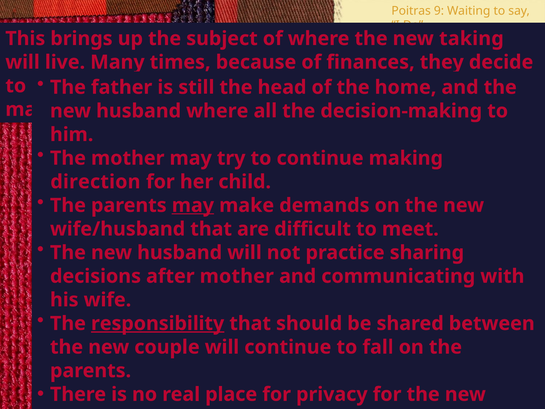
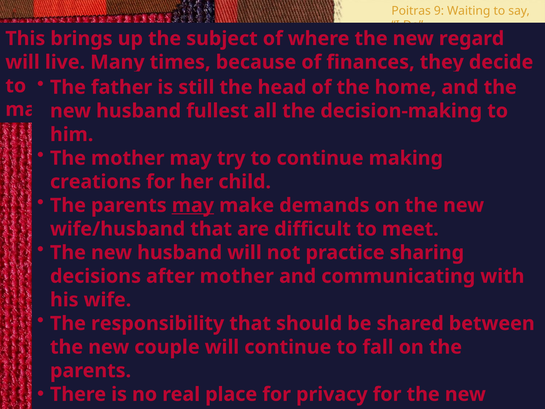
taking: taking -> regard (472, 39)
where: where -> fullest (217, 111)
direction: direction -> creations (96, 182)
responsibility underline: present -> none (158, 323)
